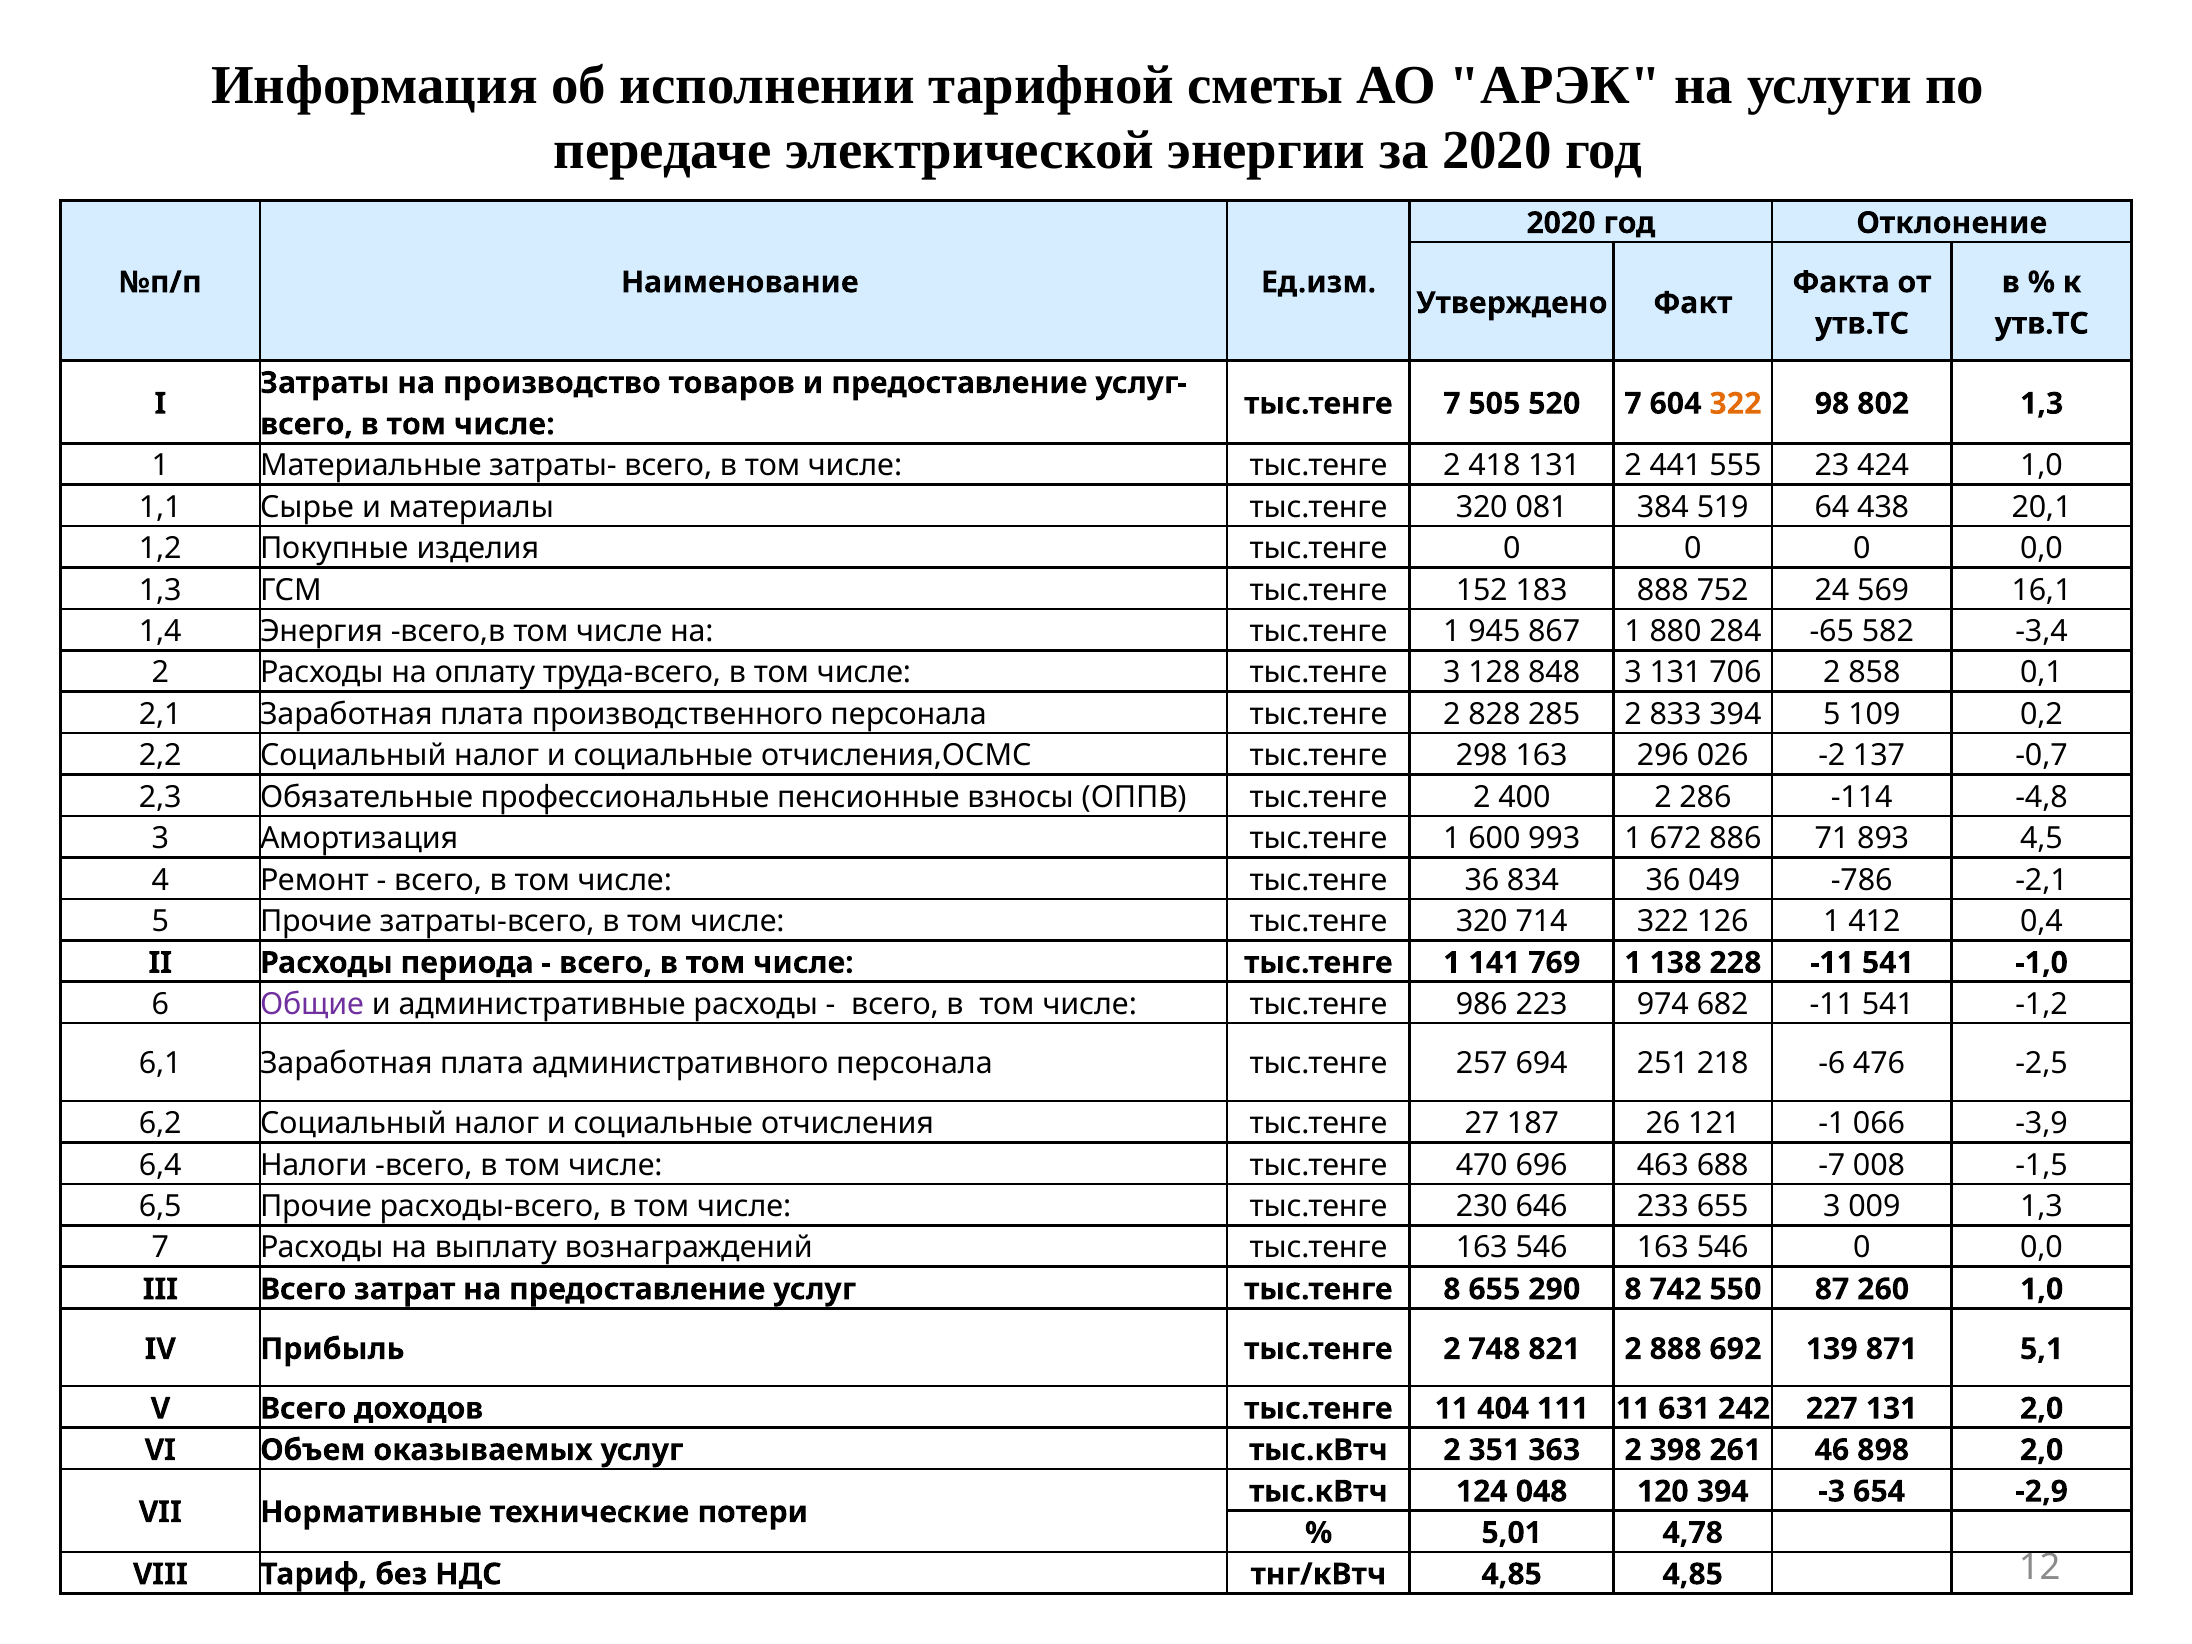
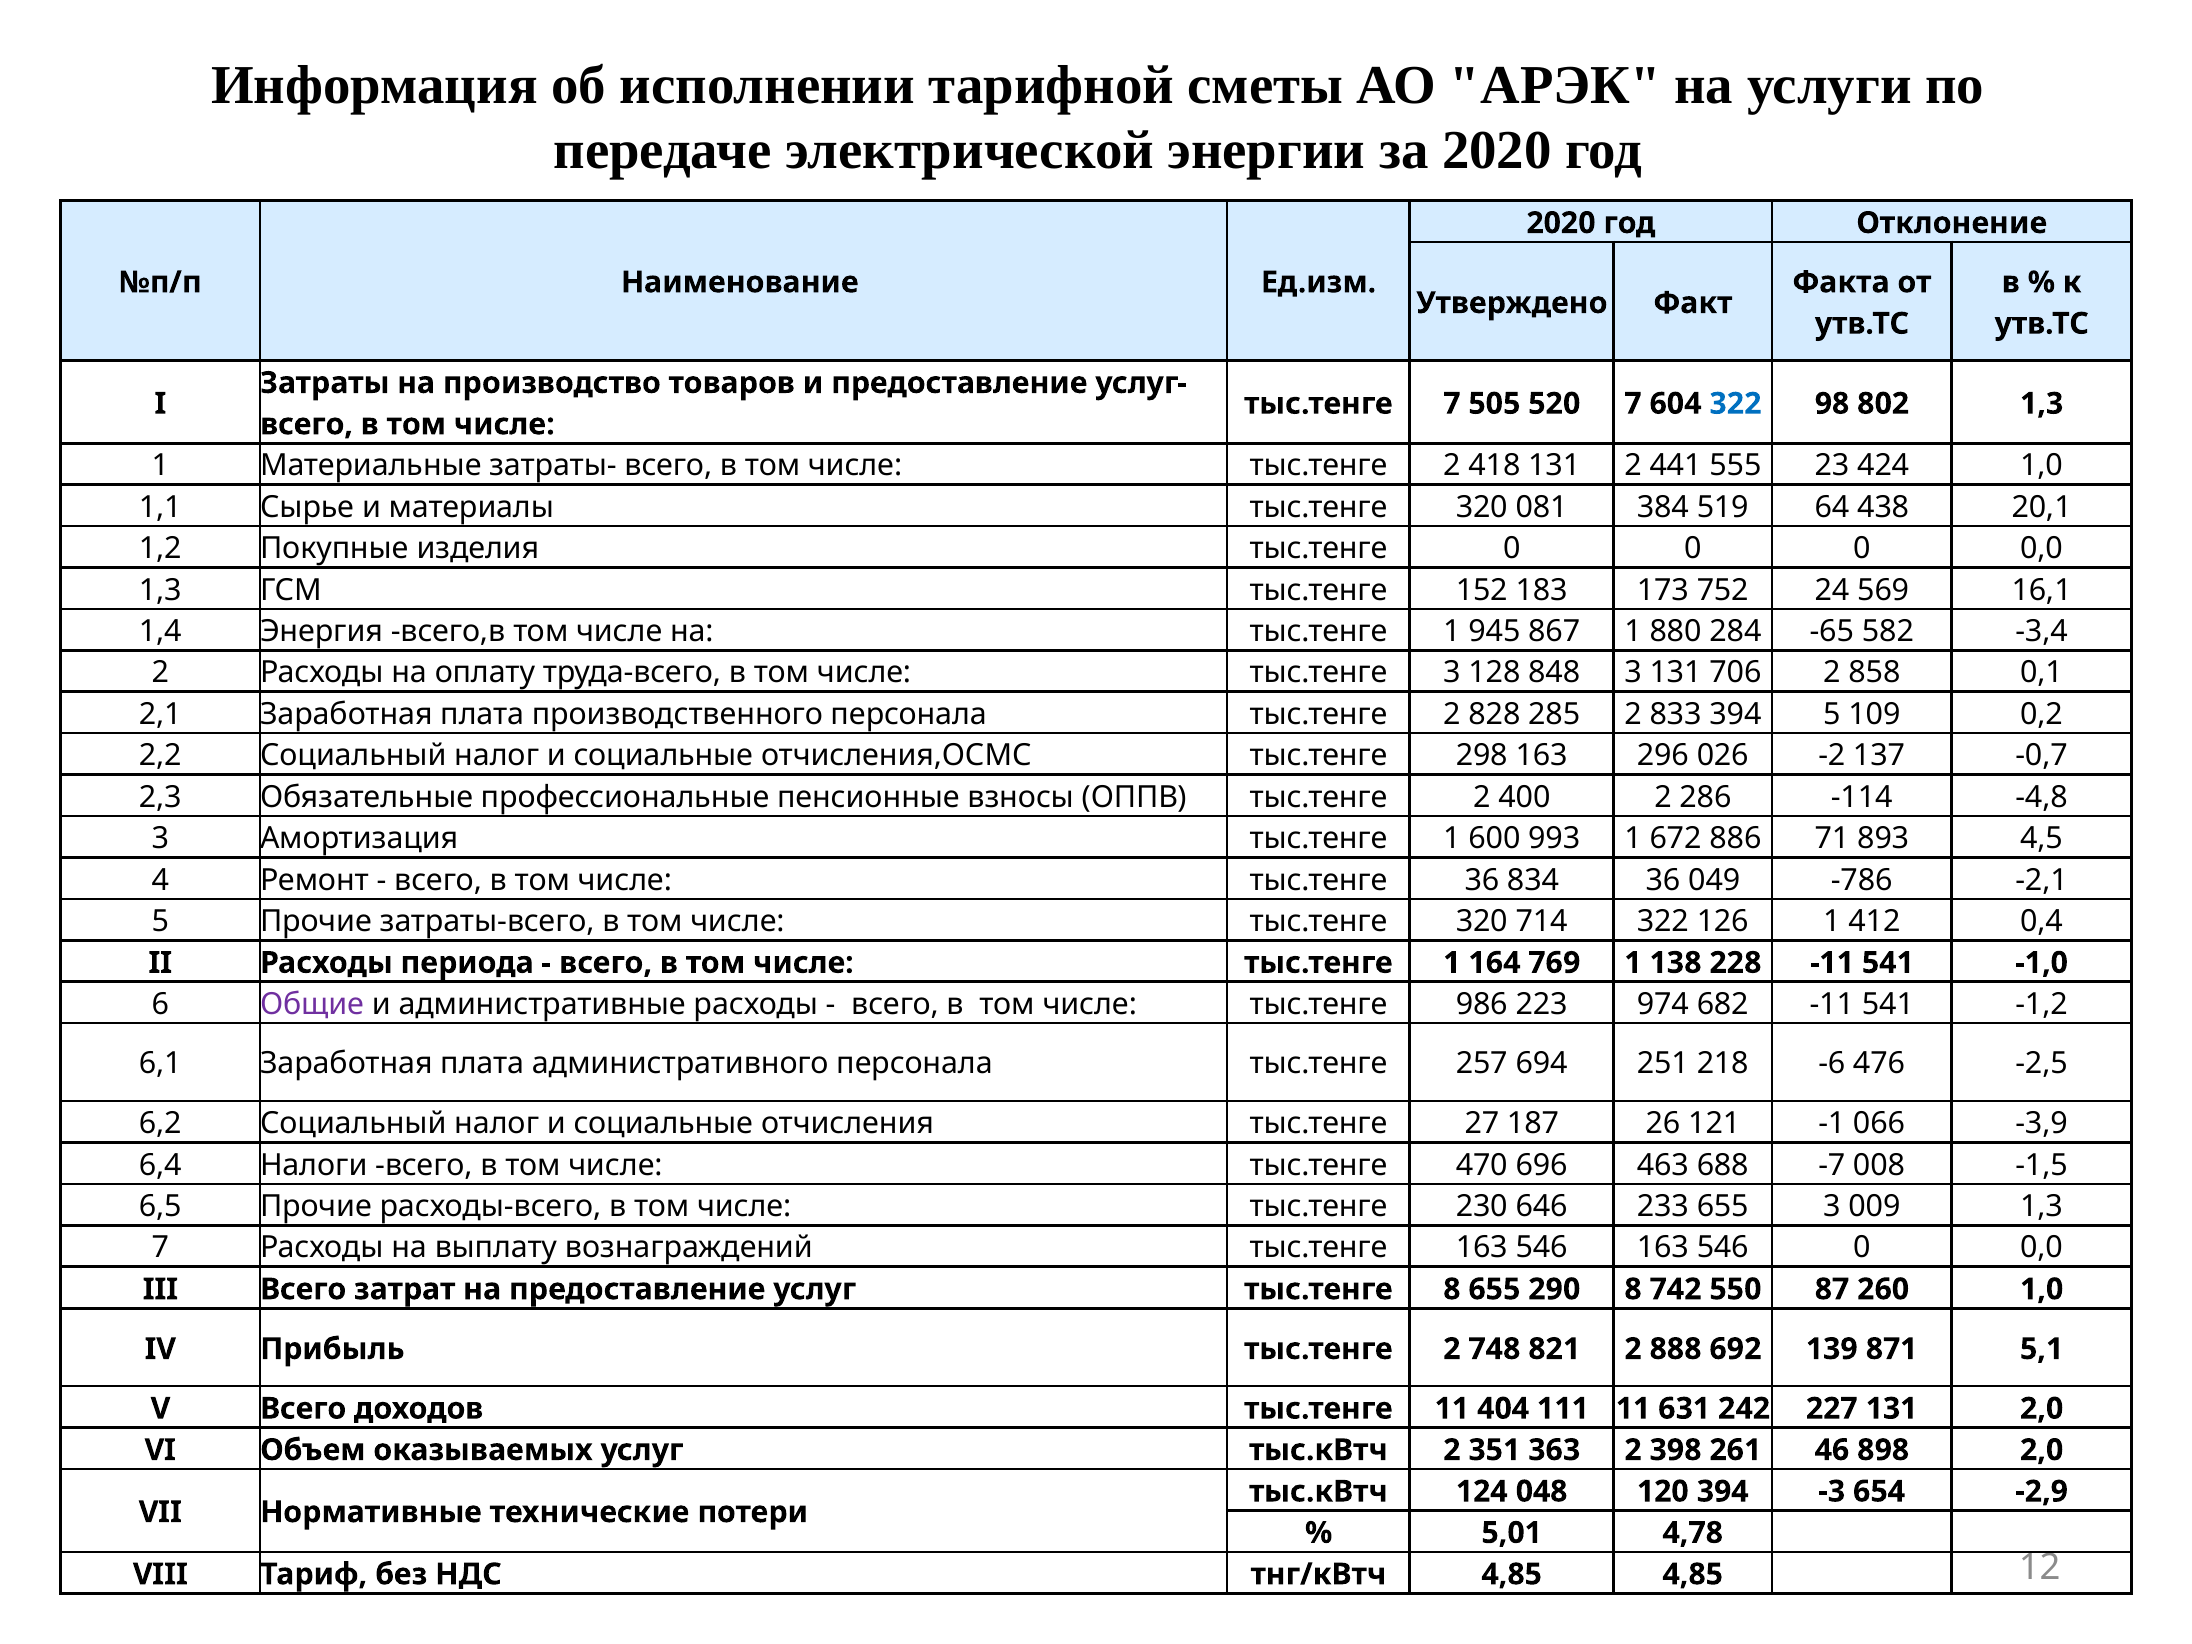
322 colour: orange -> blue (1735, 404)
183 888: 888 -> 173 (1663, 590)
141: 141 -> 164 (1494, 963)
